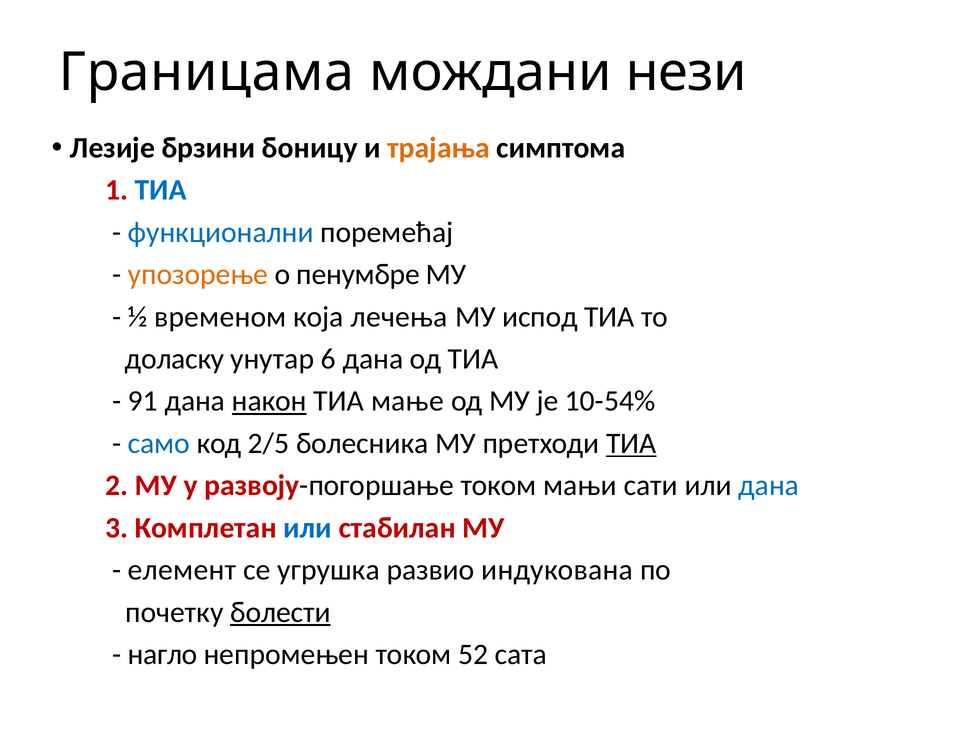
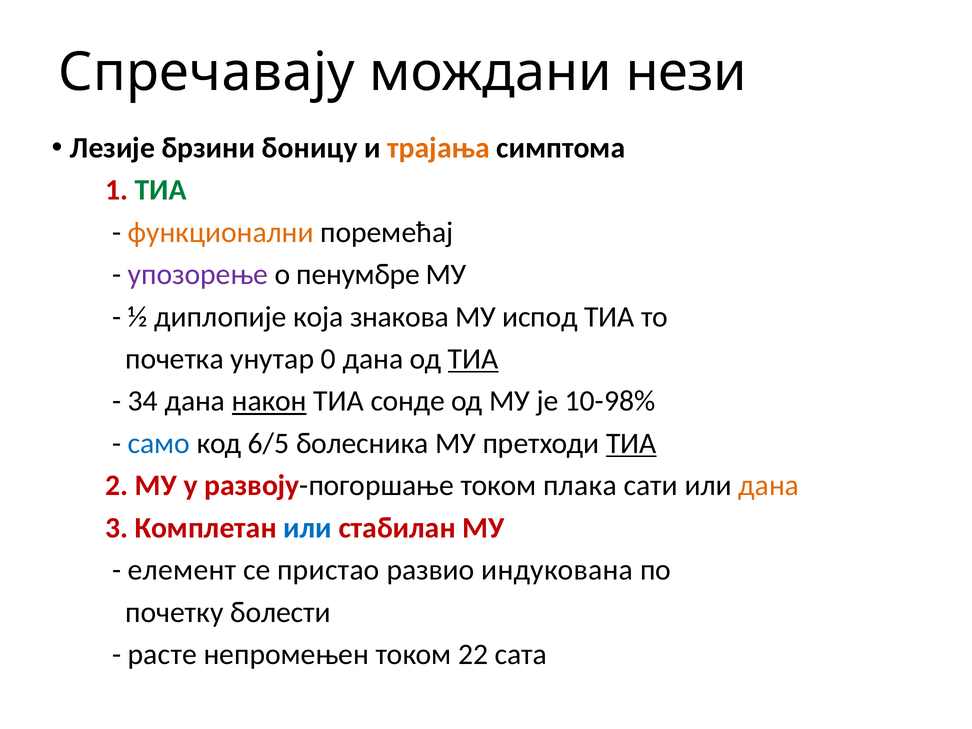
Границама: Границама -> Спречавају (207, 72)
ТИА colour: blue -> green (161, 190)
функционални colour: blue -> orange (221, 232)
упозорење colour: orange -> purple (198, 275)
временом: временом -> диплопије (220, 317)
лечења: лечења -> знакова (399, 317)
доласку: доласку -> почетка (175, 359)
6: 6 -> 0 (328, 359)
ТИА underline: none -> present (473, 359)
91: 91 -> 34 (143, 401)
мање: мање -> сонде (408, 401)
10-54%: 10-54% -> 10-98% (610, 401)
2/5: 2/5 -> 6/5 (269, 443)
мањи: мањи -> плака (580, 486)
дана colour: blue -> orange (769, 486)
угрушка: угрушка -> пристао (328, 570)
болести underline: present -> none (280, 612)
нагло: нагло -> расте (162, 654)
52: 52 -> 22 (473, 654)
